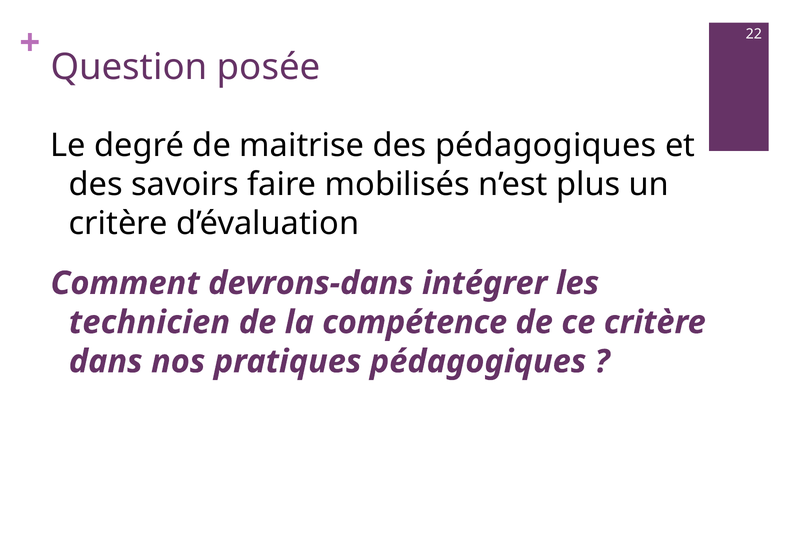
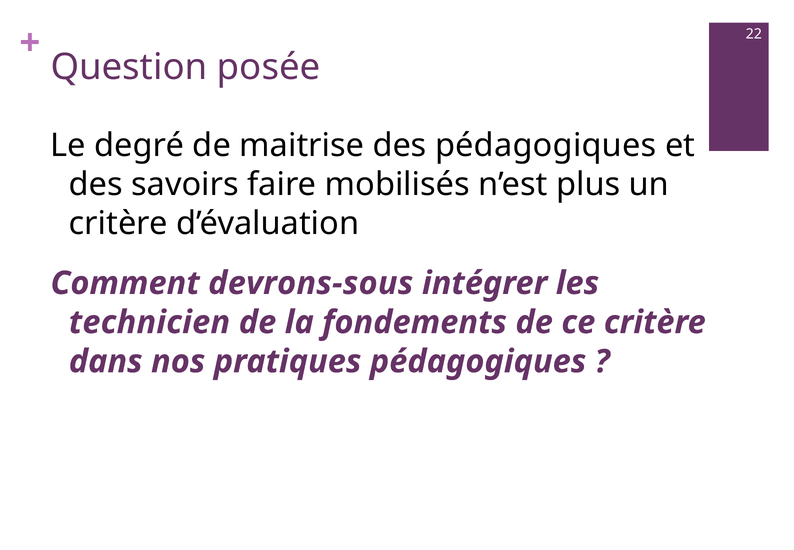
devrons-dans: devrons-dans -> devrons-sous (311, 283)
compétence: compétence -> fondements (415, 322)
